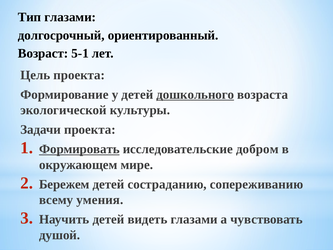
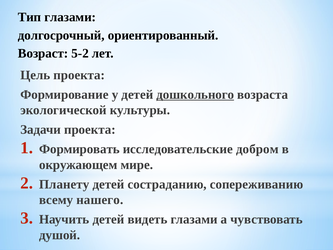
5-1: 5-1 -> 5-2 (80, 53)
Формировать underline: present -> none (79, 149)
Бережем: Бережем -> Планету (64, 184)
умения: умения -> нашего (100, 200)
